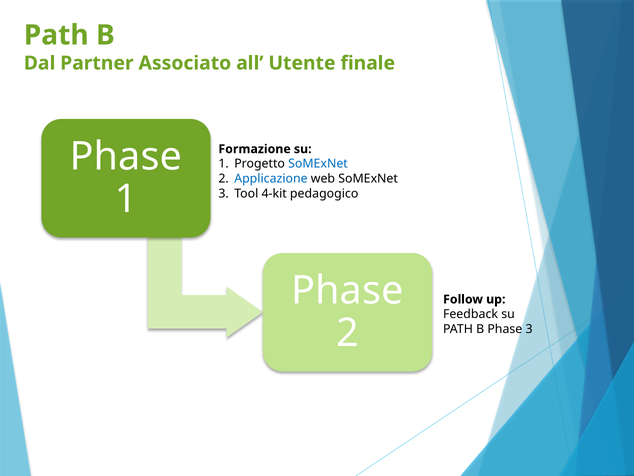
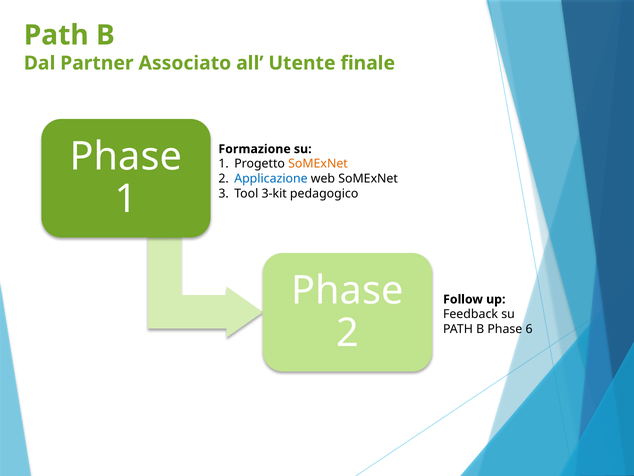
SoMExNet colour: blue -> orange (318, 164)
4-kit: 4-kit -> 3-kit (274, 193)
Phase 3: 3 -> 6 (529, 329)
